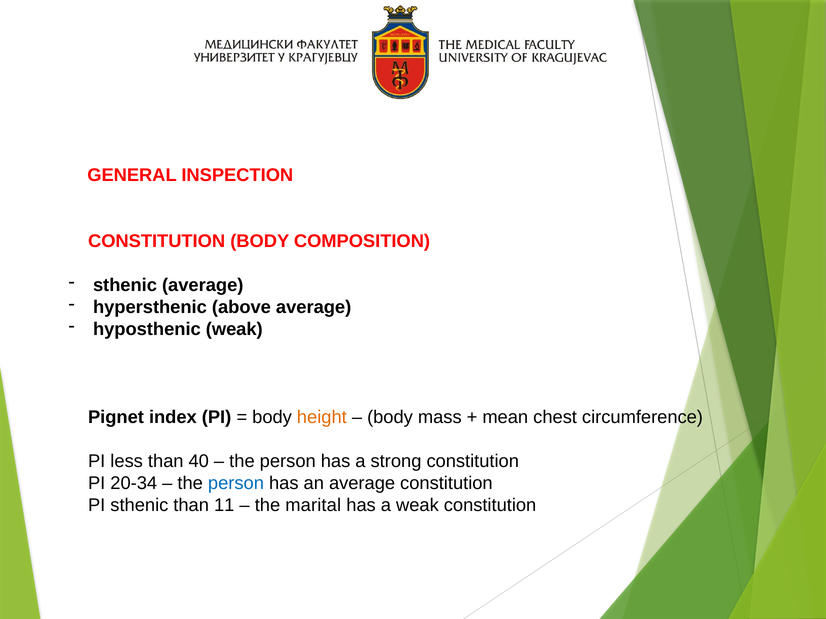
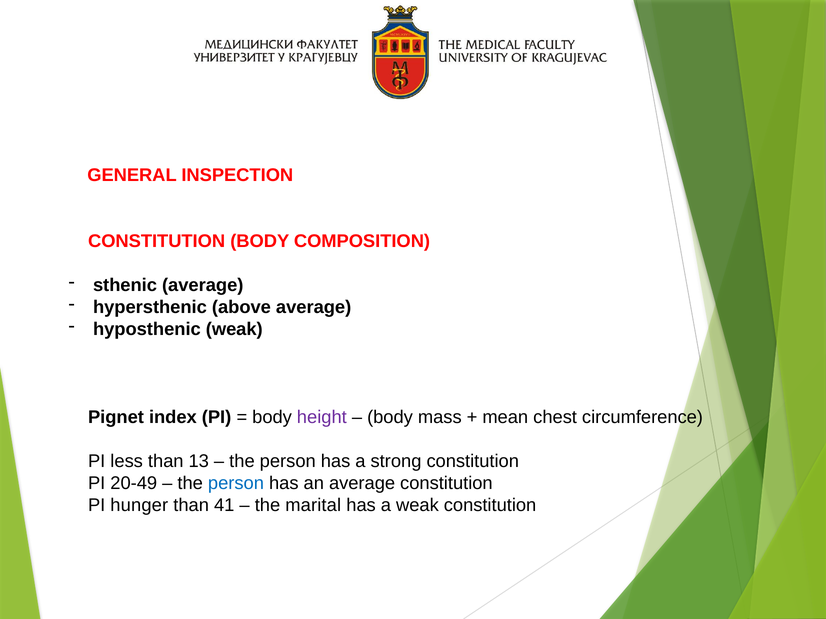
height colour: orange -> purple (322, 417)
40: 40 -> 13 (199, 461)
20-34: 20-34 -> 20-49 (134, 483)
PI sthenic: sthenic -> hunger (139, 505)
11: 11 -> 41 (224, 505)
